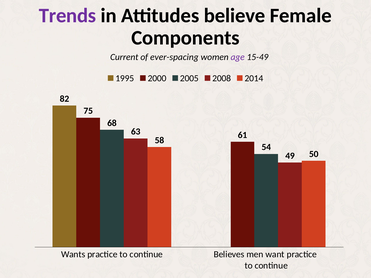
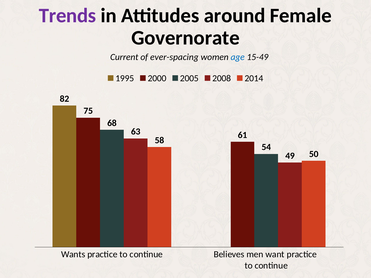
believe: believe -> around (235, 16)
Components: Components -> Governorate (185, 38)
age colour: purple -> blue (238, 57)
